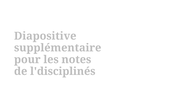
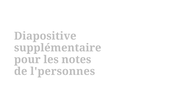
l'disciplinés: l'disciplinés -> l'personnes (63, 71)
